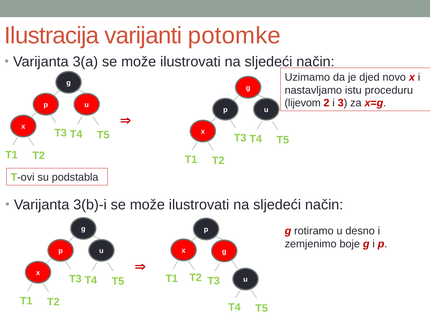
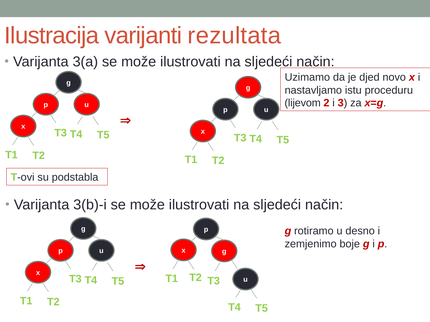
potomke: potomke -> rezultata (234, 36)
